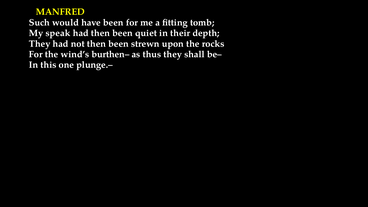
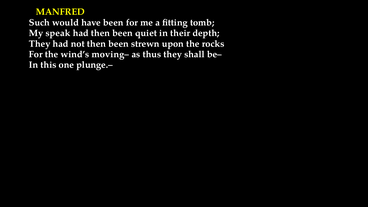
burthen–: burthen– -> moving– (110, 54)
